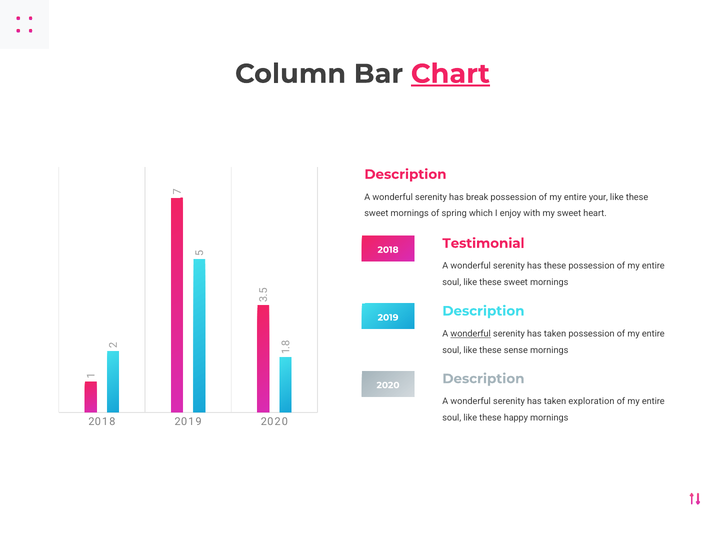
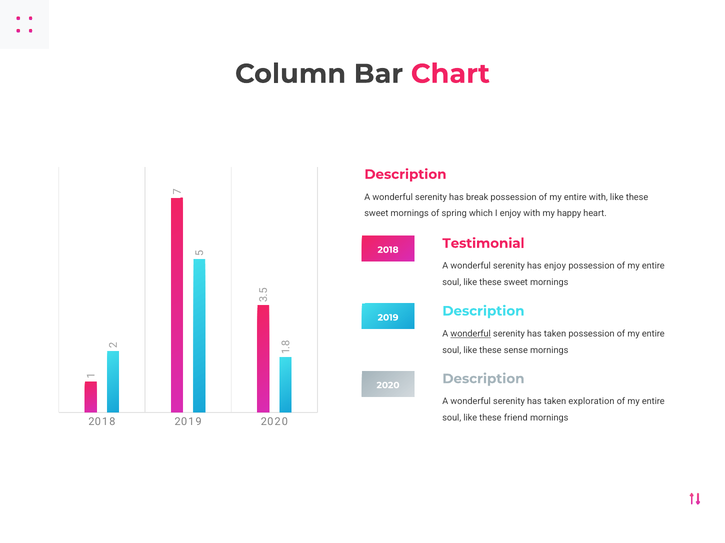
Chart underline: present -> none (450, 74)
entire your: your -> with (598, 197)
my sweet: sweet -> happy (569, 214)
has these: these -> enjoy (555, 266)
happy: happy -> friend (516, 418)
